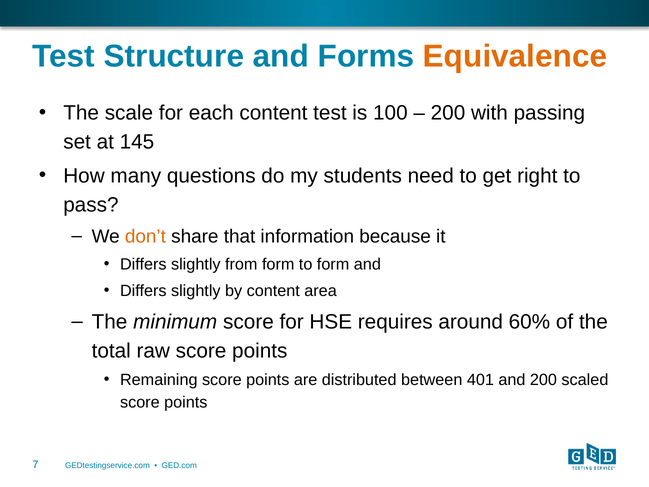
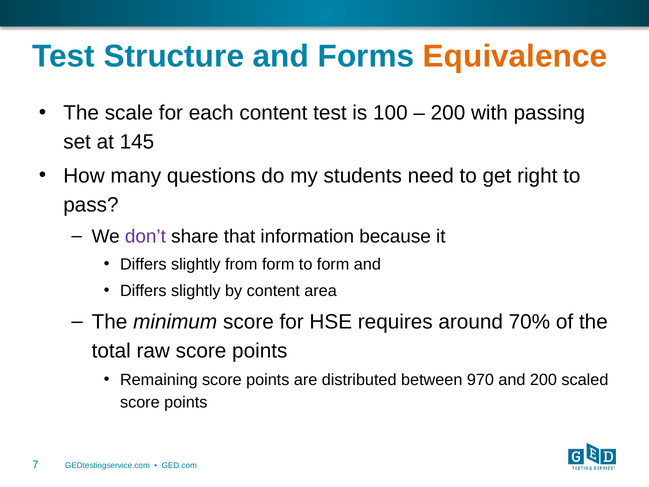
don’t colour: orange -> purple (145, 236)
60%: 60% -> 70% (529, 322)
401: 401 -> 970 (480, 380)
